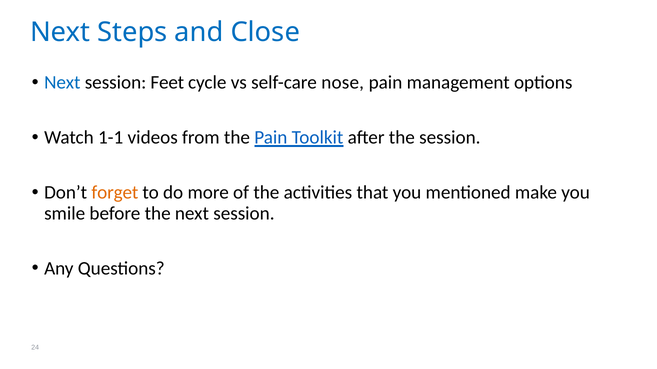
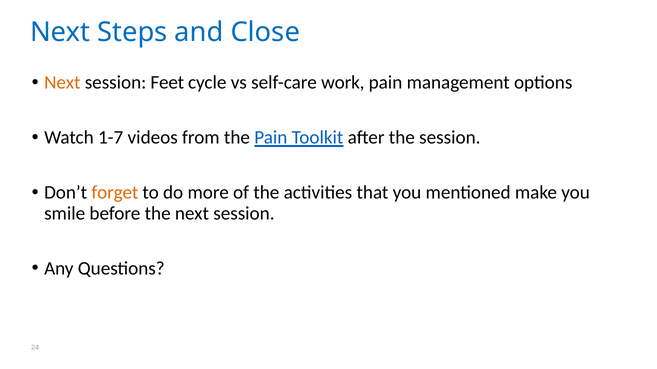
Next colour: blue -> orange (62, 83)
nose: nose -> work (343, 83)
1-1: 1-1 -> 1-7 (111, 138)
